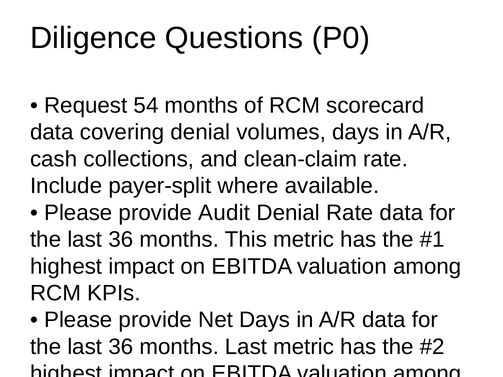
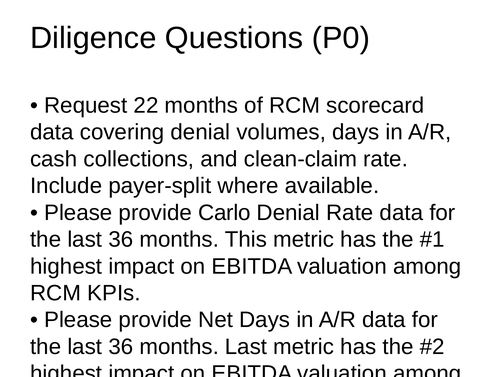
54: 54 -> 22 (146, 105)
Audit: Audit -> Carlo (224, 213)
